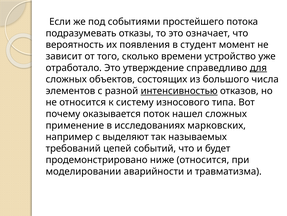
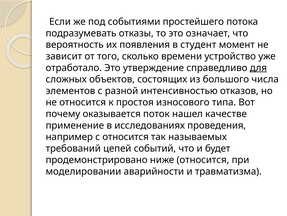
интенсивностью underline: present -> none (179, 91)
систему: систему -> простоя (135, 102)
нашел сложных: сложных -> качестве (226, 114)
марковских: марковских -> проведения (217, 125)
с выделяют: выделяют -> относится (126, 137)
